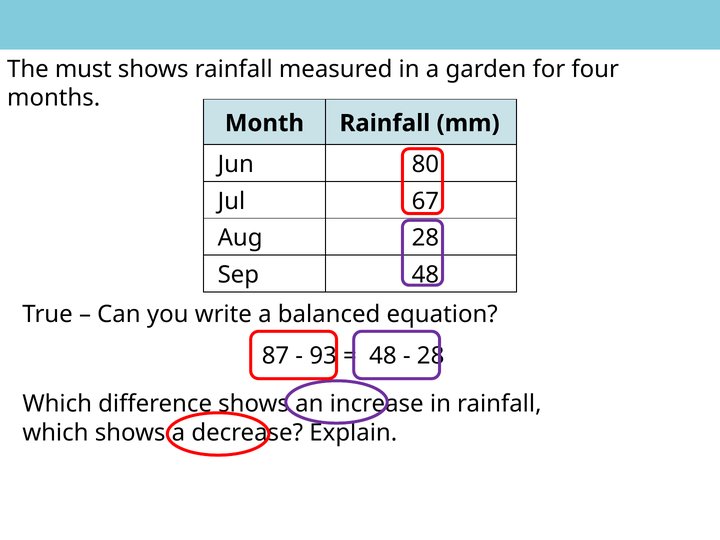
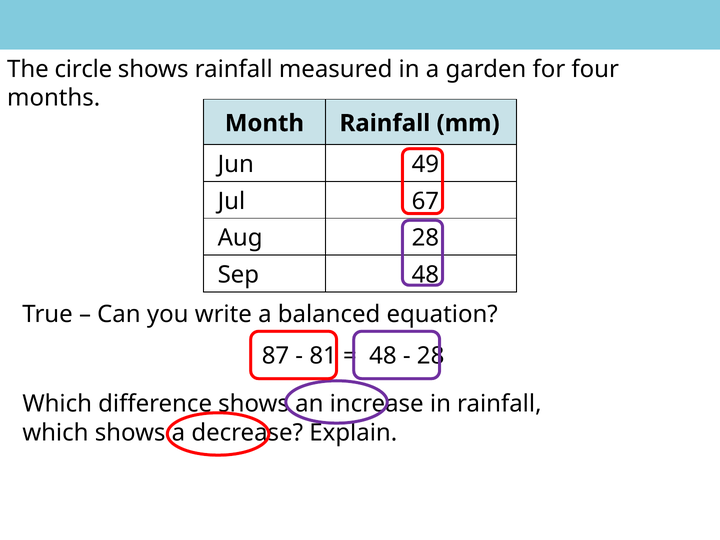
must: must -> circle (83, 69)
80: 80 -> 49 (425, 164)
93: 93 -> 81 (323, 356)
